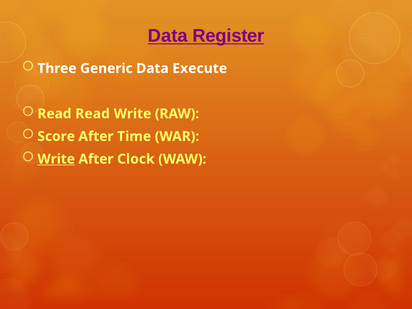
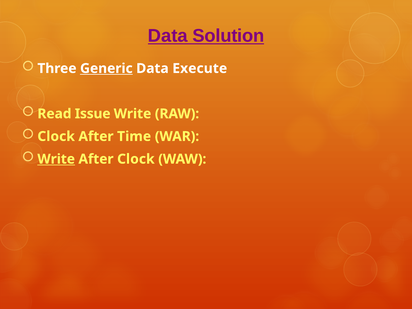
Register: Register -> Solution (228, 36)
Generic underline: none -> present (106, 68)
Read Read: Read -> Issue (93, 114)
Score: Score -> Clock (56, 136)
